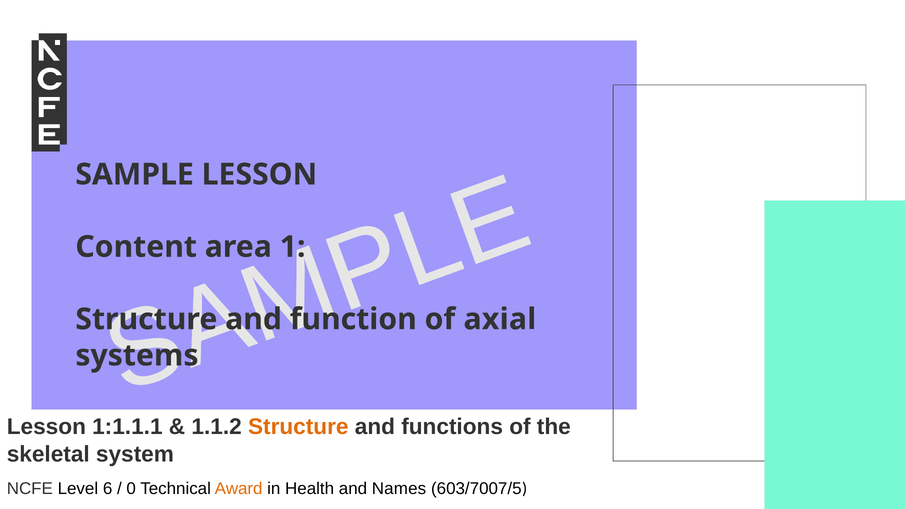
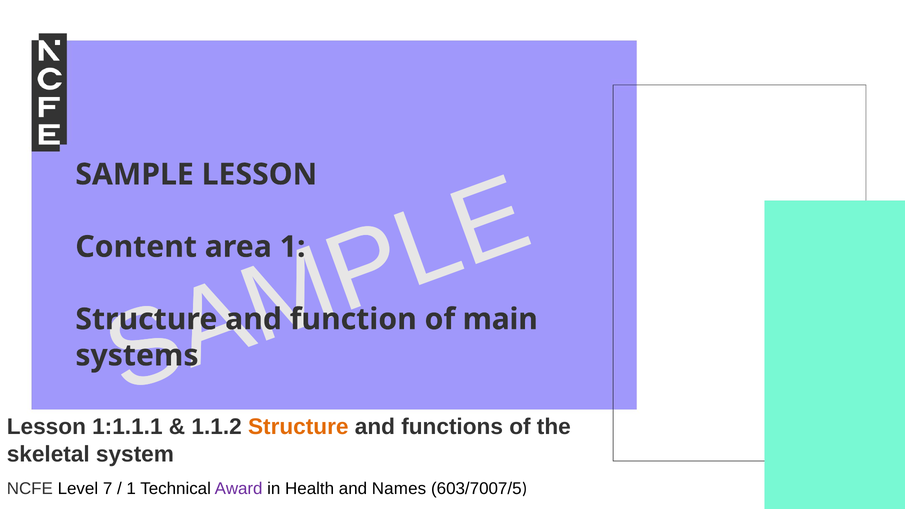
axial: axial -> main (500, 319)
6: 6 -> 7 (108, 489)
0: 0 -> 1 (131, 489)
Award colour: orange -> purple (239, 489)
